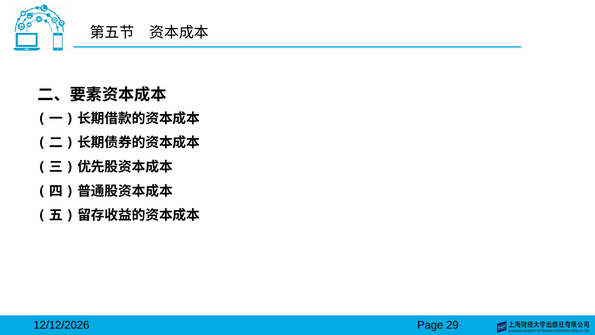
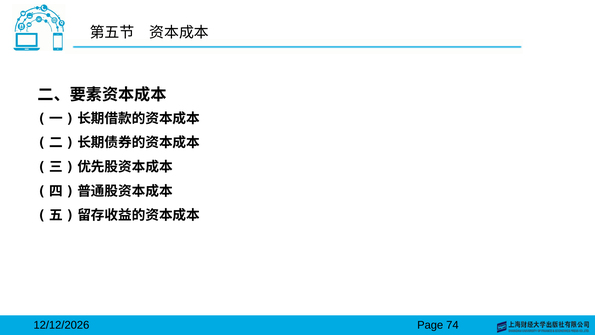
29: 29 -> 74 (452, 325)
